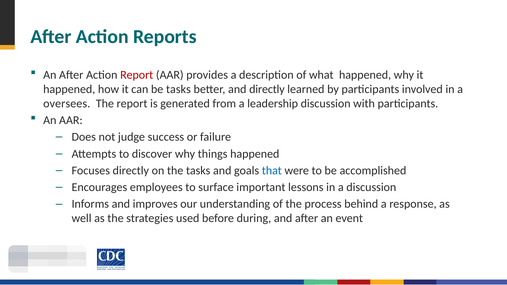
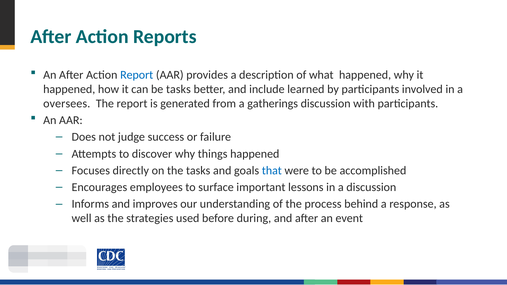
Report colour: red -> blue (137, 75)
and directly: directly -> include (267, 89)
leadership: leadership -> gatherings (273, 104)
